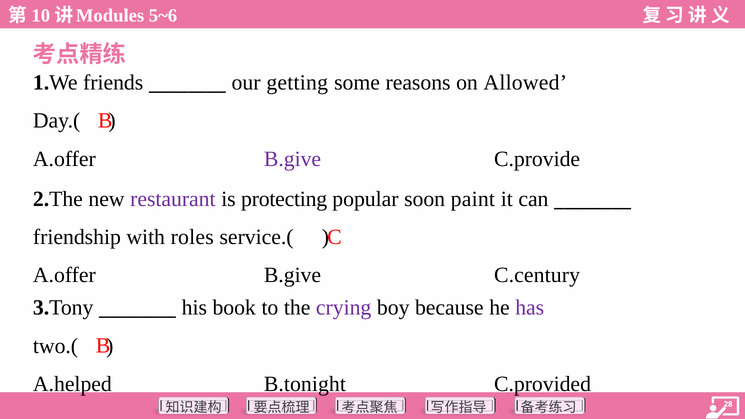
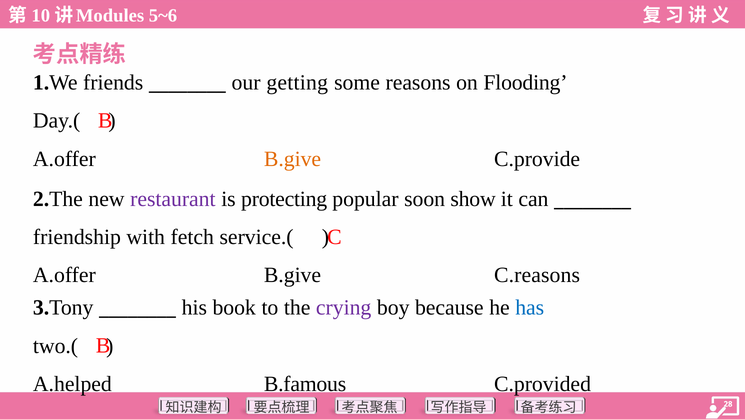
Allowed: Allowed -> Flooding (525, 83)
B.give colour: purple -> orange (293, 159)
paint: paint -> show (473, 199)
roles: roles -> fetch (192, 237)
C.century: C.century -> C.reasons (537, 275)
has colour: purple -> blue (530, 308)
B.tonight: B.tonight -> B.famous (305, 384)
